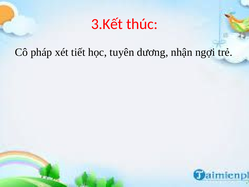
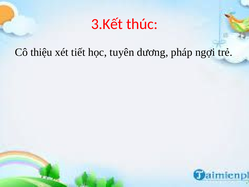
pháp: pháp -> thiệu (41, 52)
nhận: nhận -> pháp (182, 52)
